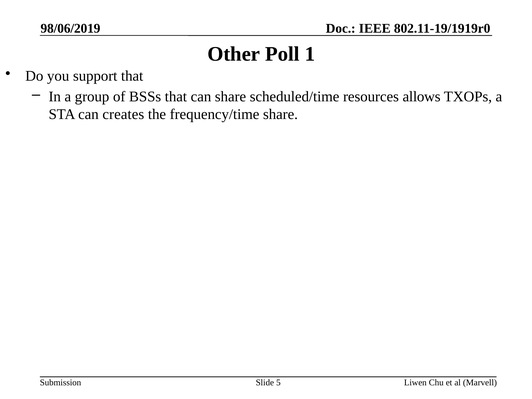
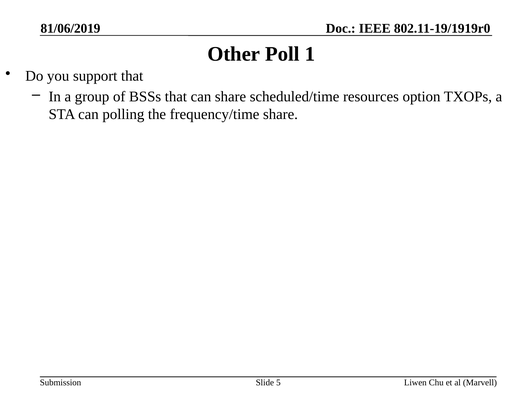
98/06/2019: 98/06/2019 -> 81/06/2019 (70, 28)
allows: allows -> option (422, 97)
creates: creates -> polling (123, 114)
